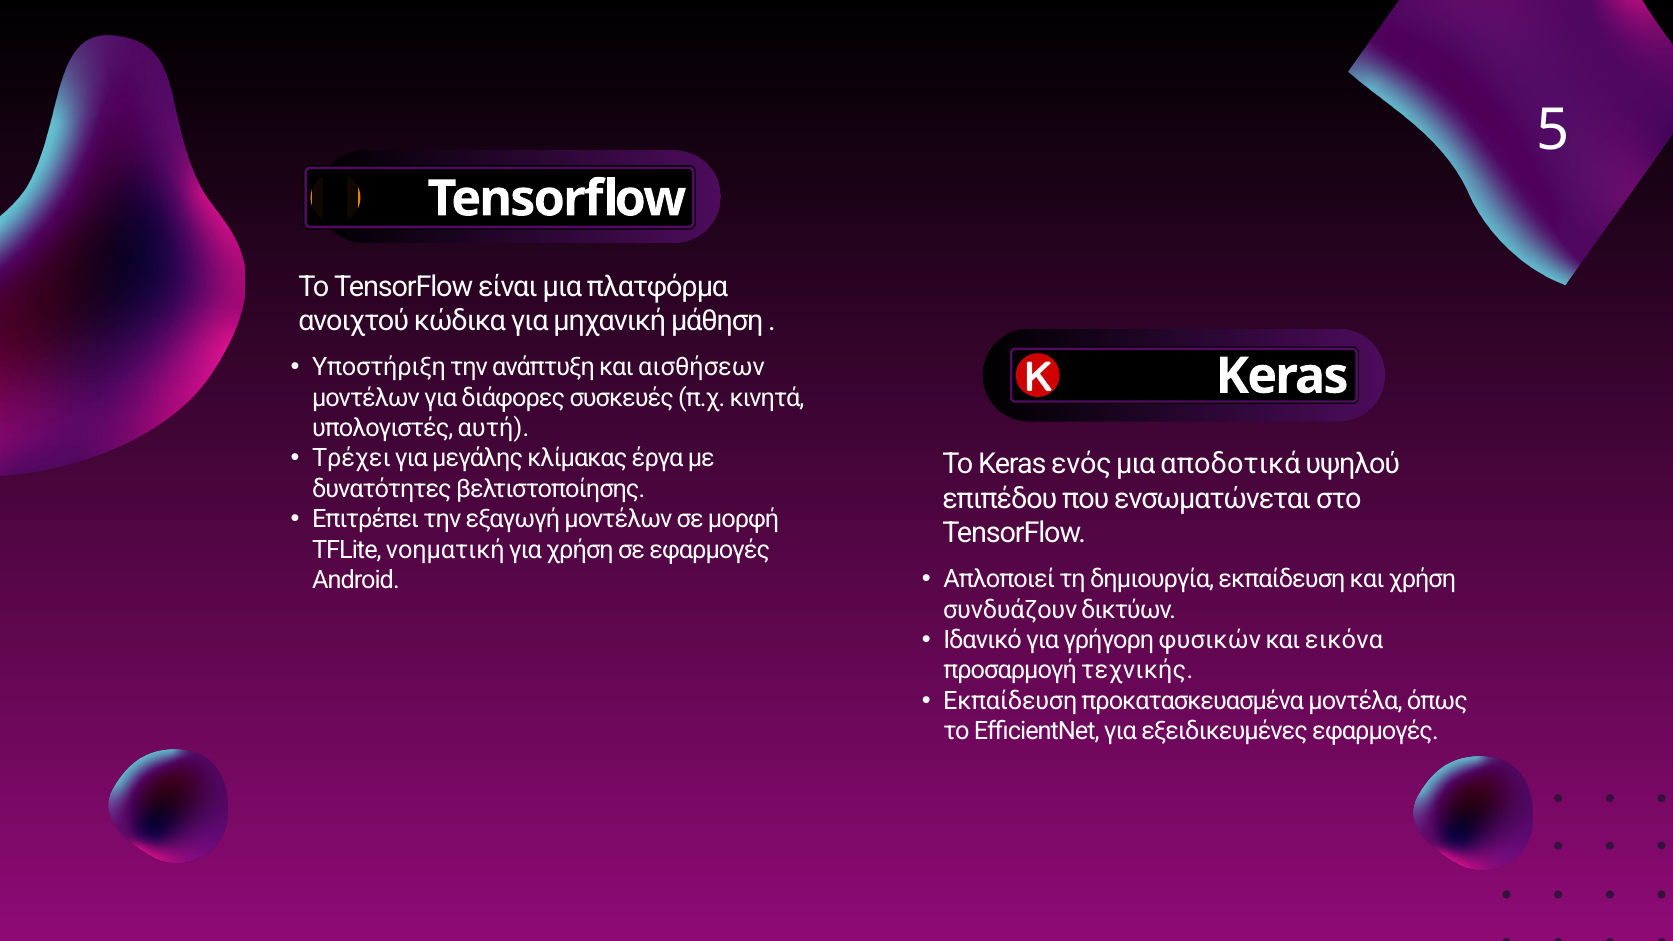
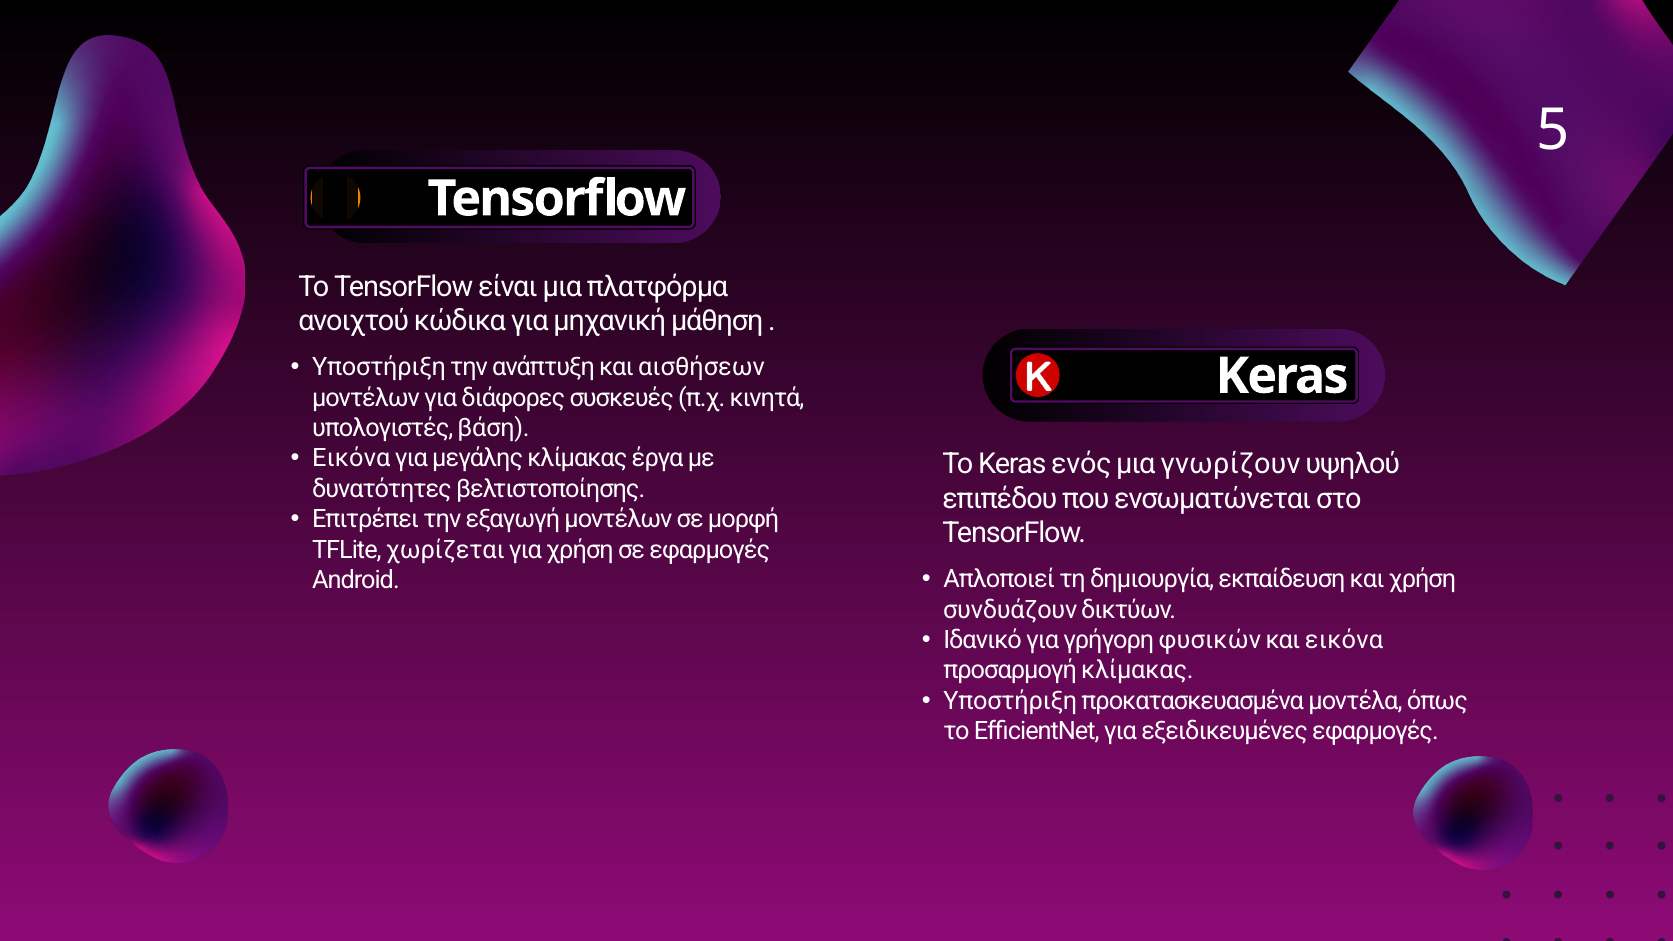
αυτή: αυτή -> βάση (494, 428)
Τρέχει: Τρέχει -> Εικόνα (351, 459)
αποδοτικά: αποδοτικά -> γνωρίζουν (1231, 464)
νοηματική: νοηματική -> χωρίζεται (445, 550)
προσαρμογή τεχνικής: τεχνικής -> κλίμακας (1137, 671)
Εκπαίδευση: Εκπαίδευση -> Υποστήριξη (1010, 701)
